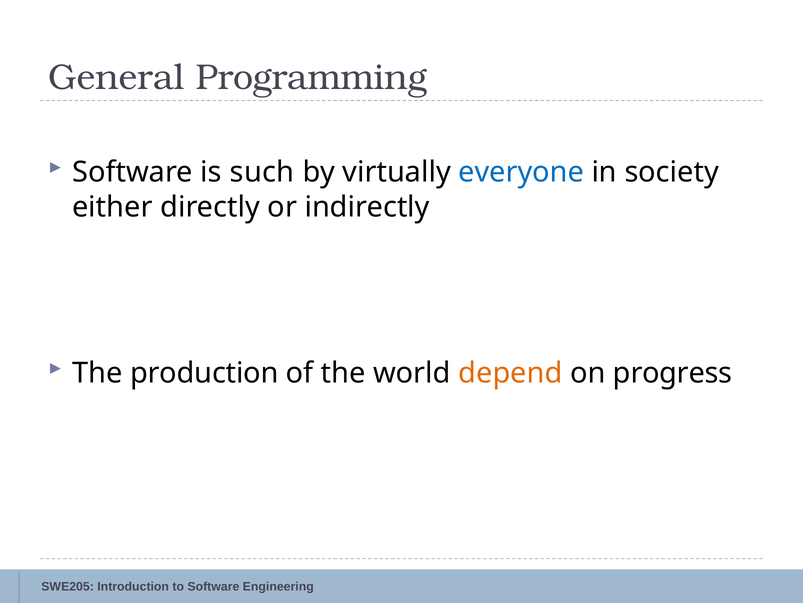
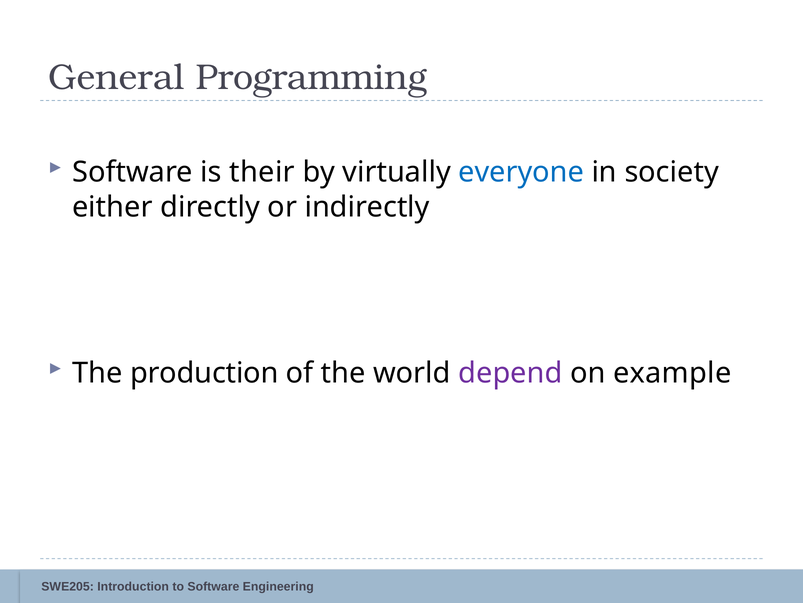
such: such -> their (262, 172)
depend colour: orange -> purple (510, 373)
progress: progress -> example (672, 373)
